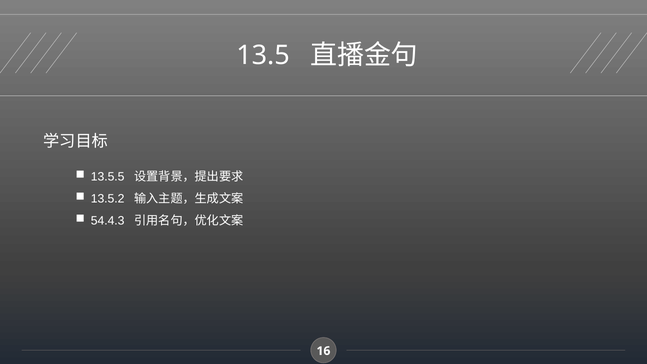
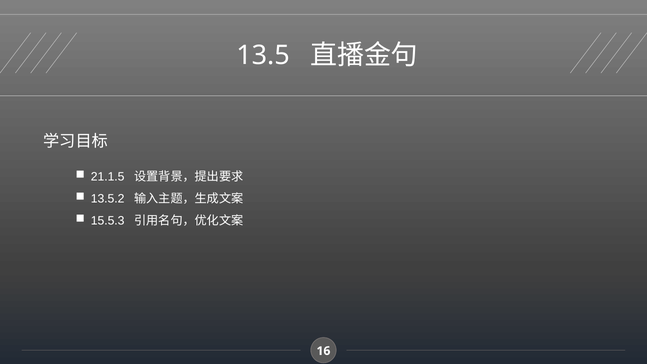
13.5.5: 13.5.5 -> 21.1.5 (108, 177)
54.4.3: 54.4.3 -> 15.5.3 (108, 221)
